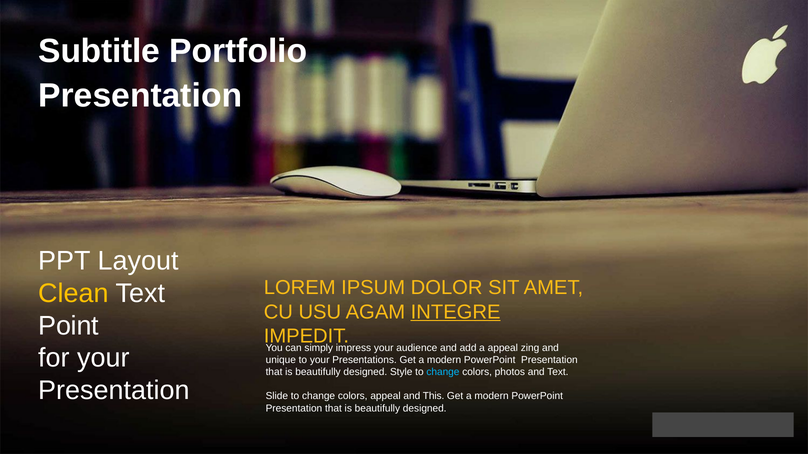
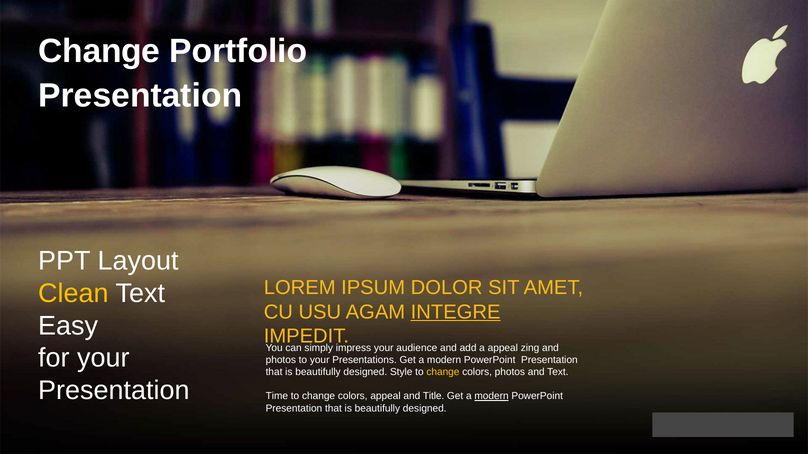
Subtitle: Subtitle -> Change (99, 51)
Point: Point -> Easy (68, 326)
unique: unique -> photos (281, 360)
change colour: light blue -> yellow (443, 372)
Slide: Slide -> Time (277, 397)
This: This -> Title (434, 397)
modern underline: none -> present (492, 397)
